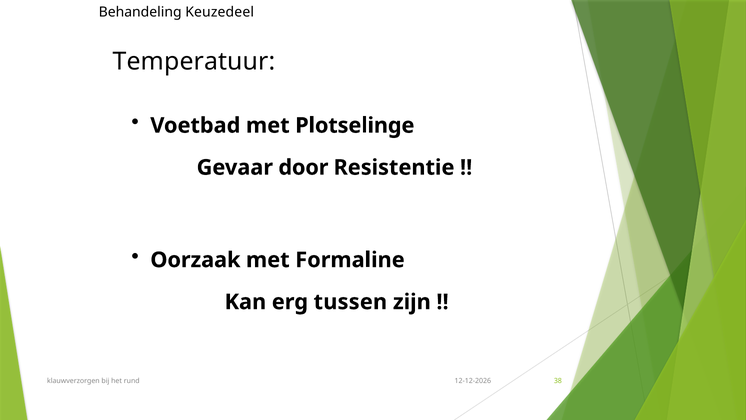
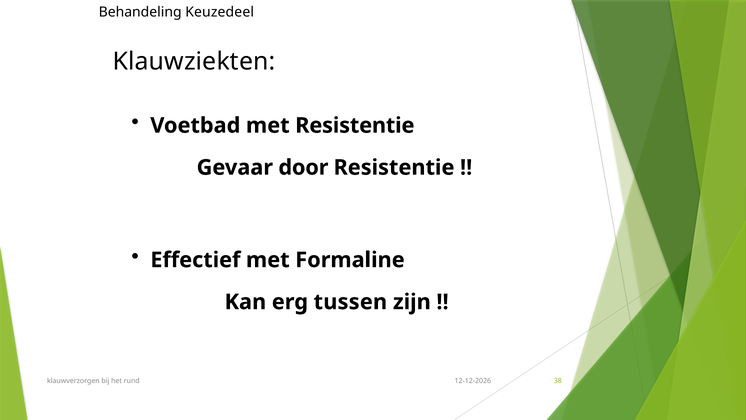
Temperatuur: Temperatuur -> Klauwziekten (194, 61)
met Plotselinge: Plotselinge -> Resistentie (355, 125)
Oorzaak: Oorzaak -> Effectief (195, 260)
